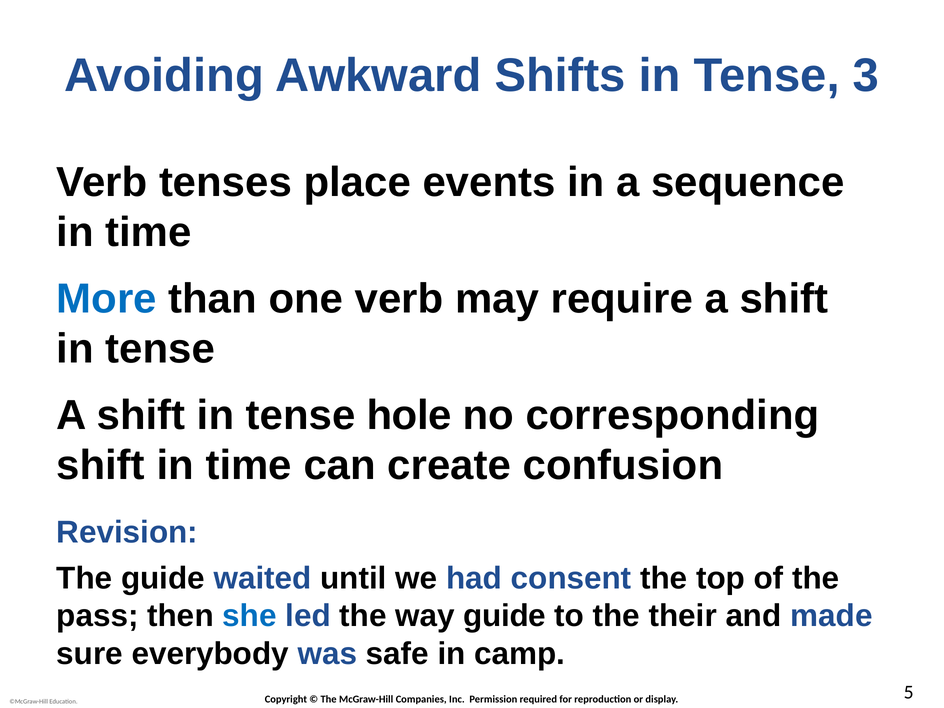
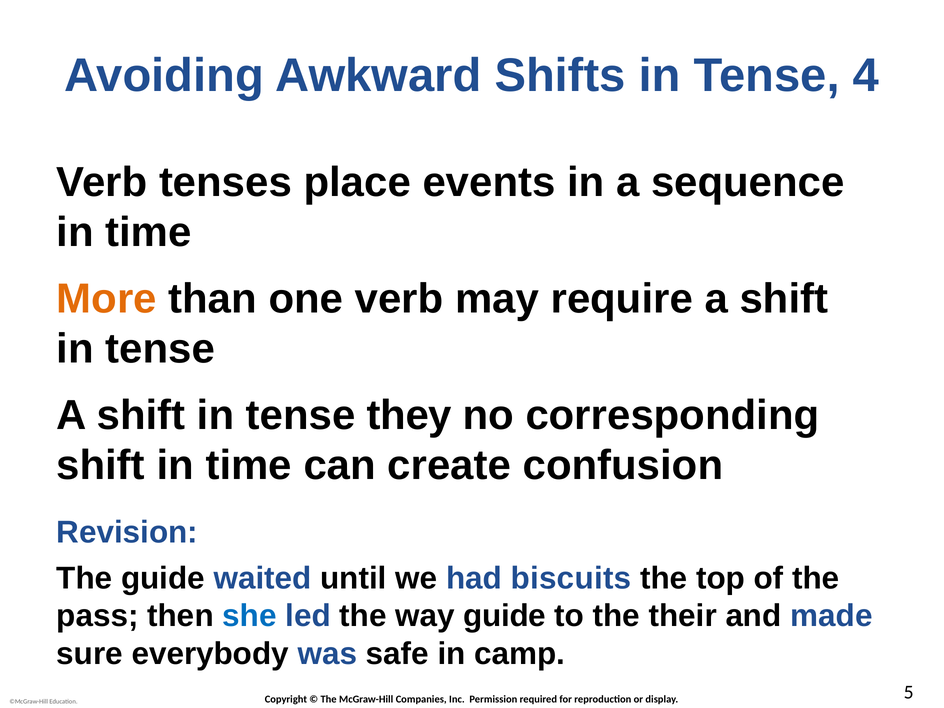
3: 3 -> 4 (866, 76)
More colour: blue -> orange (107, 299)
hole: hole -> they (409, 415)
consent: consent -> biscuits (571, 578)
